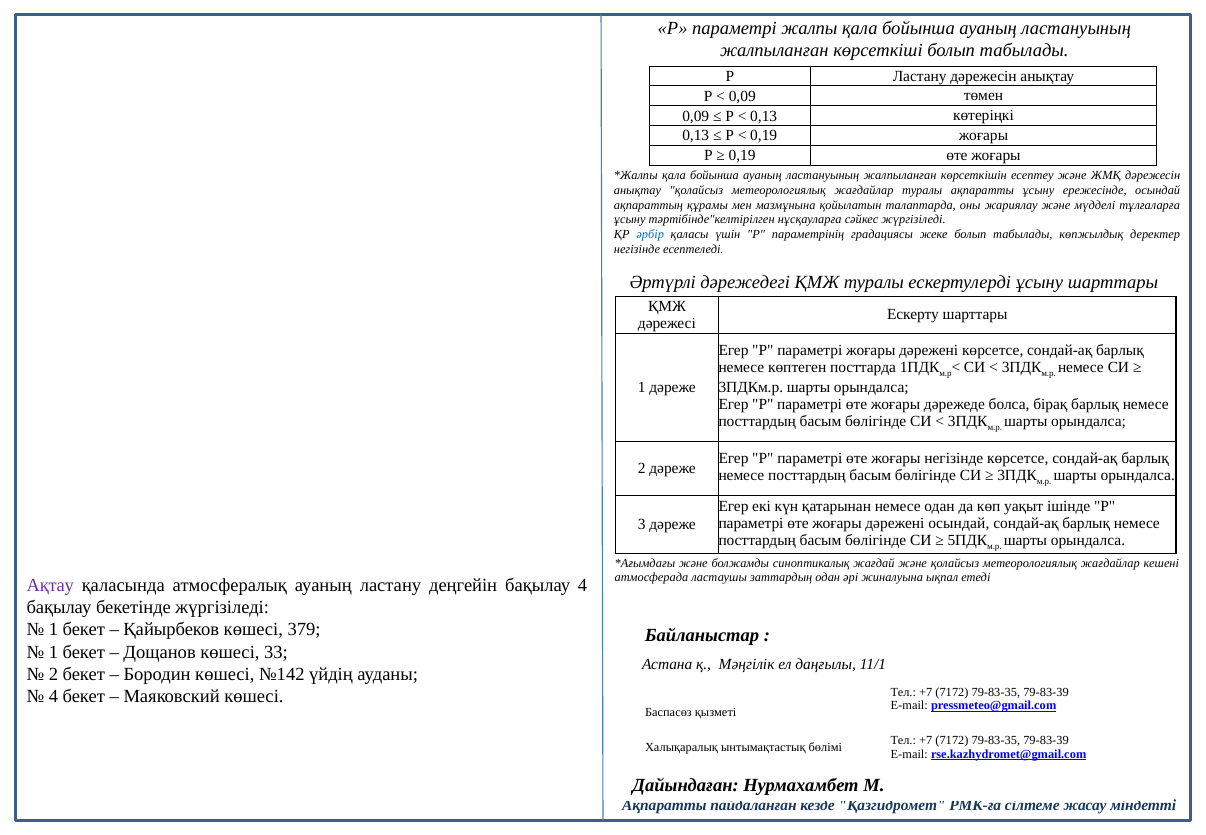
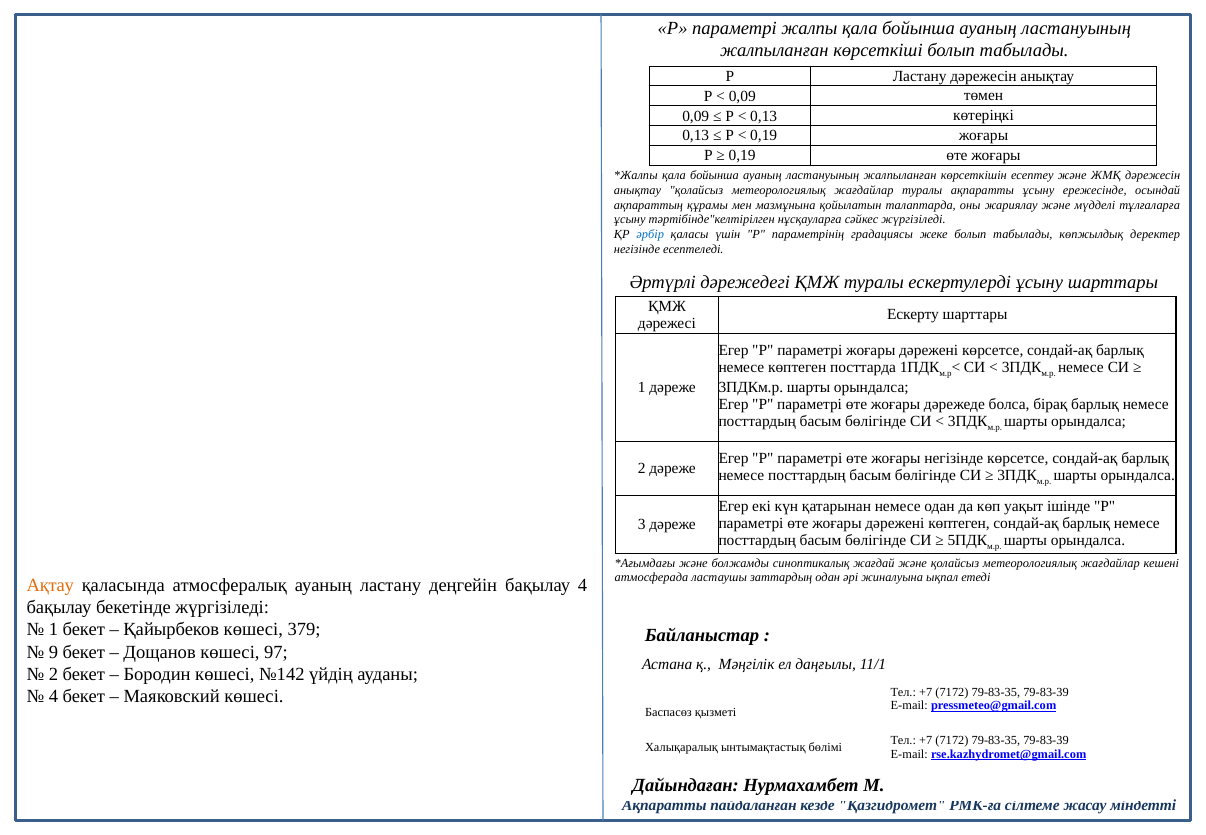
дәрежені осындай: осындай -> көптеген (959, 523)
Ақтау colour: purple -> orange (50, 585)
1: 1 -> 9 (53, 652)
33: 33 -> 97 (276, 652)
